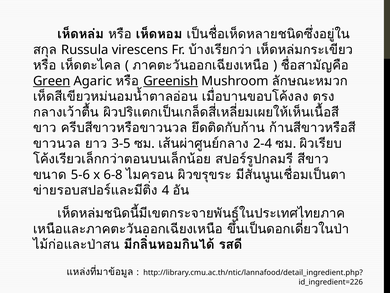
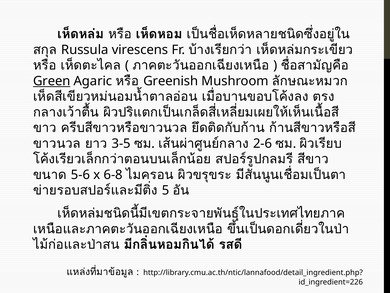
Greenish underline: present -> none (171, 81)
2-4: 2-4 -> 2-6 (263, 143)
4: 4 -> 5 (166, 190)
